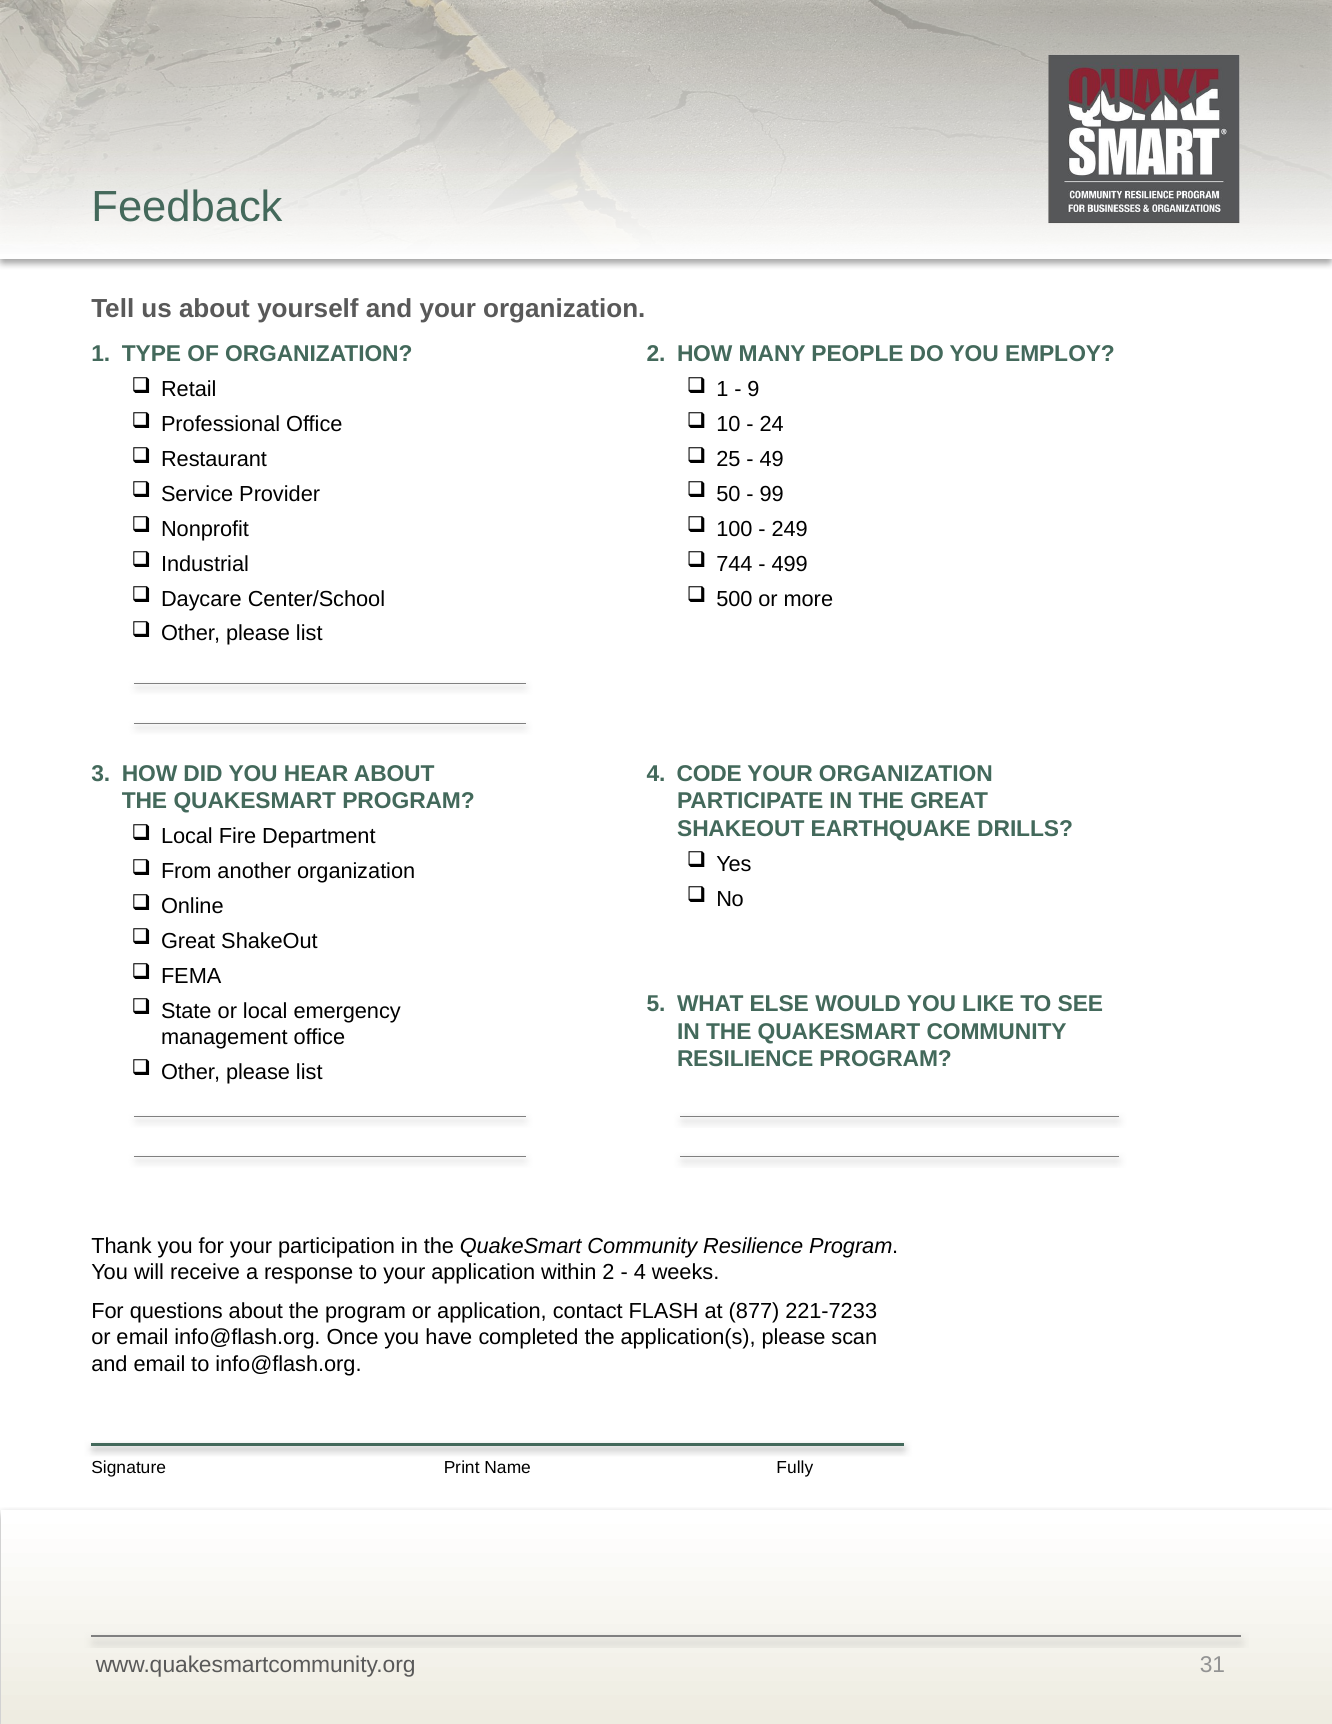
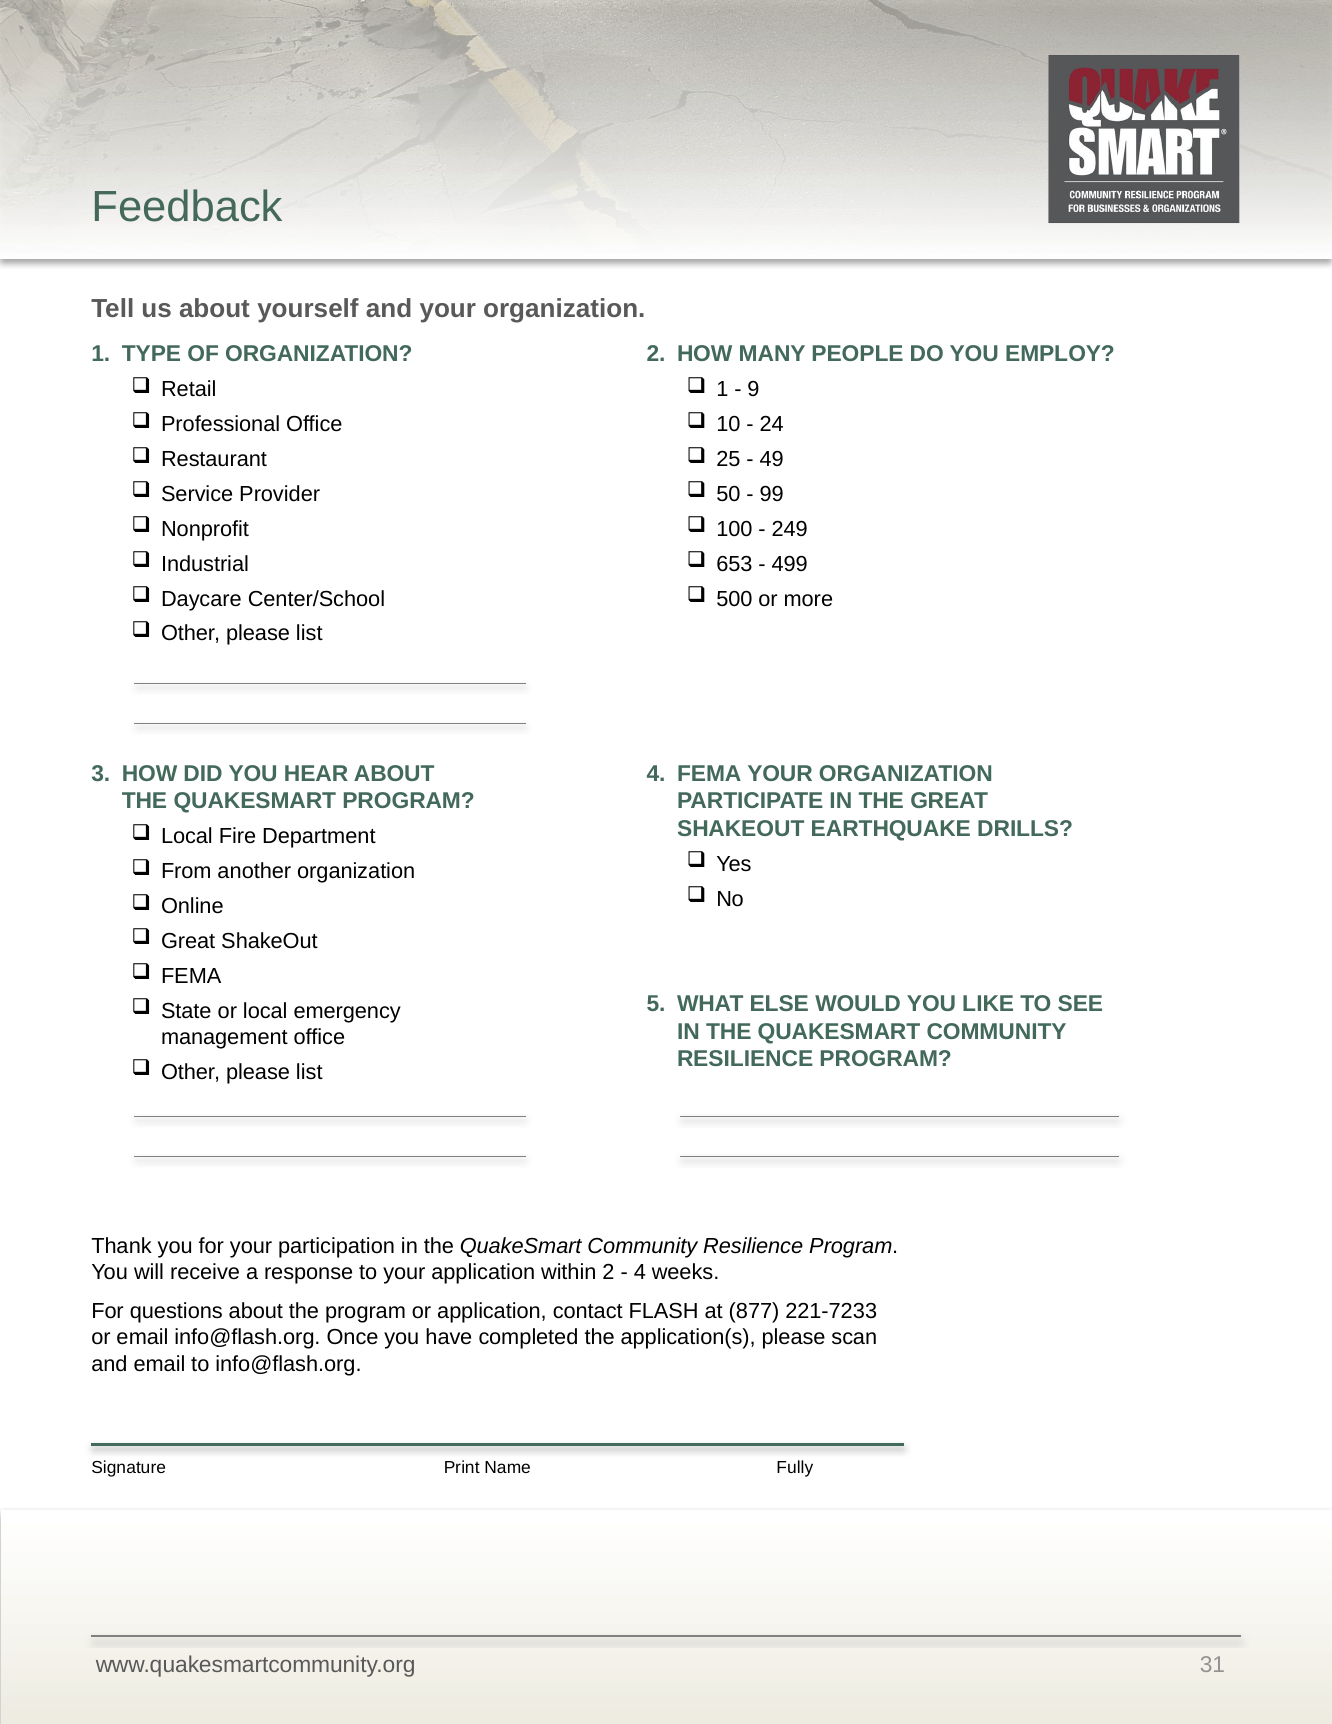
744: 744 -> 653 (734, 564)
4 CODE: CODE -> FEMA (709, 774)
